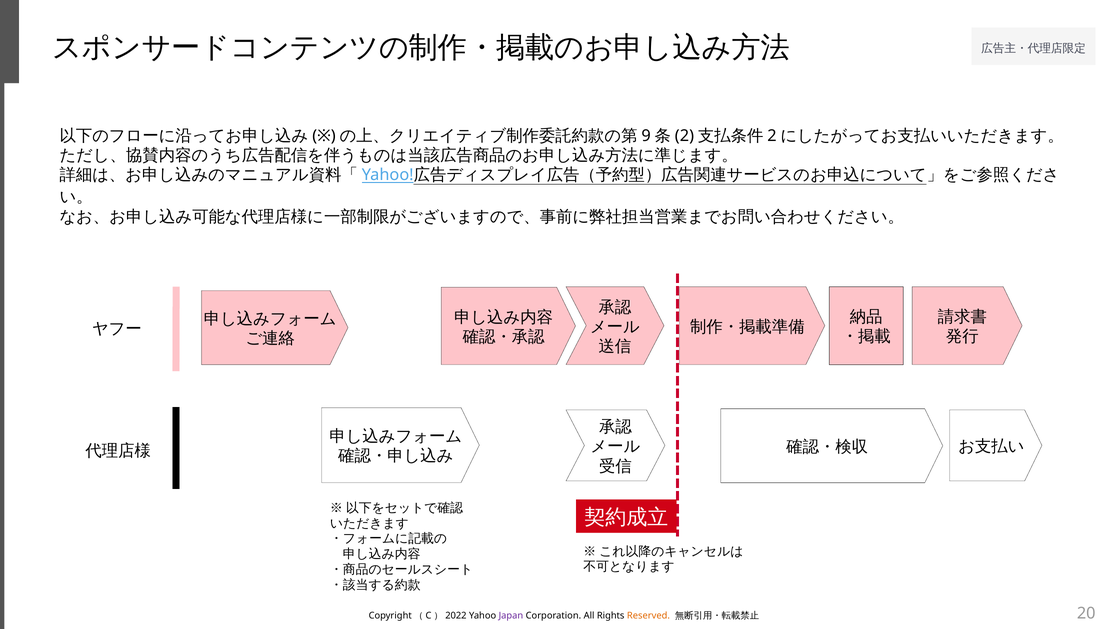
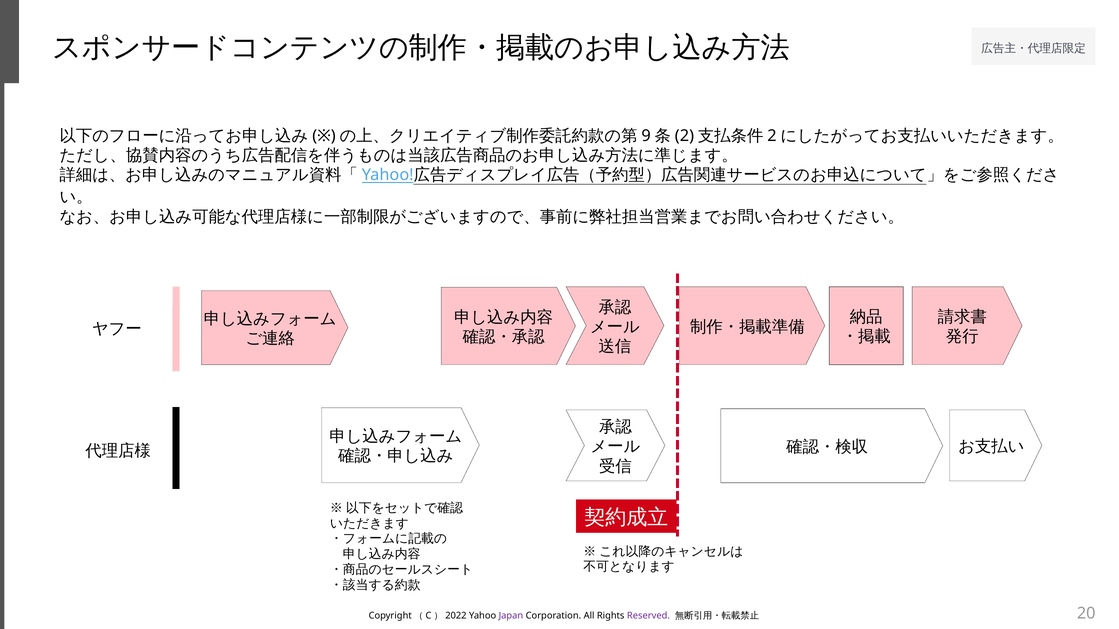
Reserved colour: orange -> purple (648, 616)
